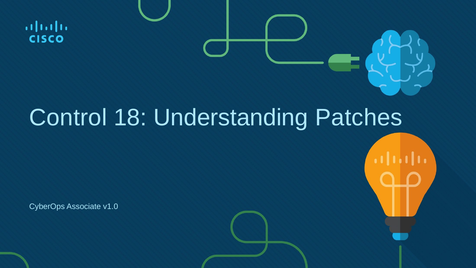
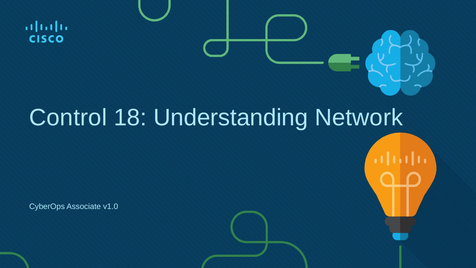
Patches: Patches -> Network (359, 117)
